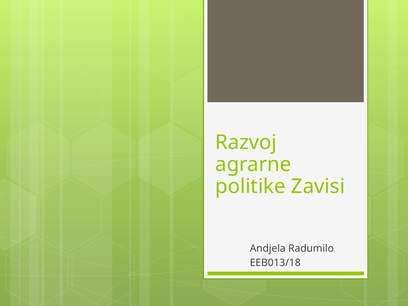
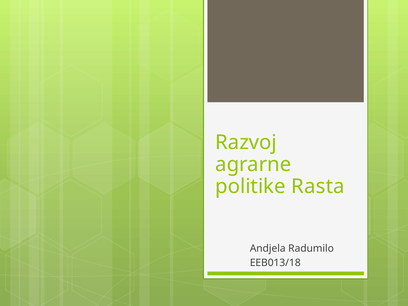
Zavisi: Zavisi -> Rasta (318, 186)
